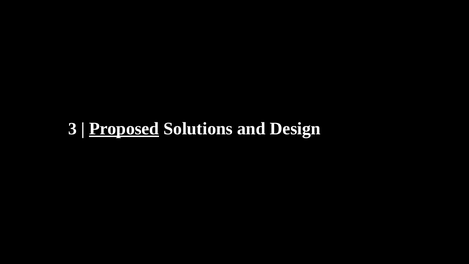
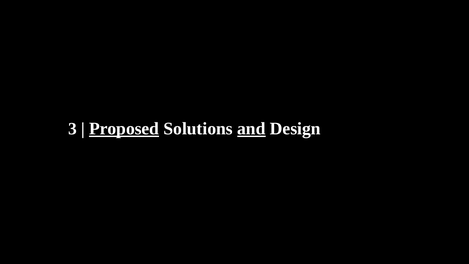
and underline: none -> present (251, 129)
